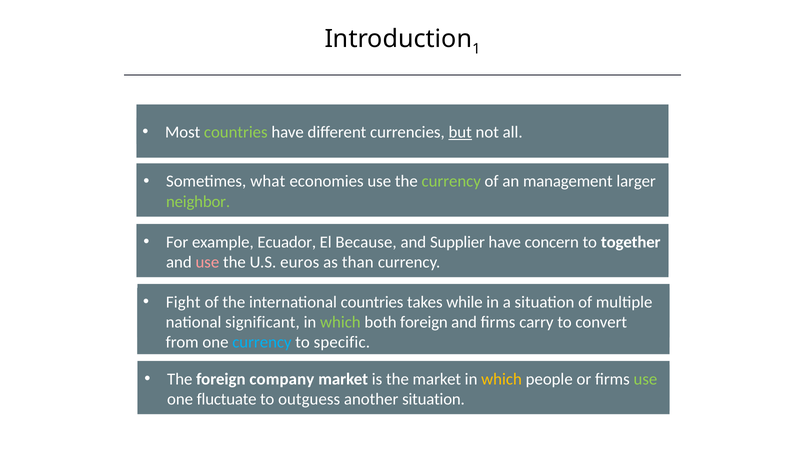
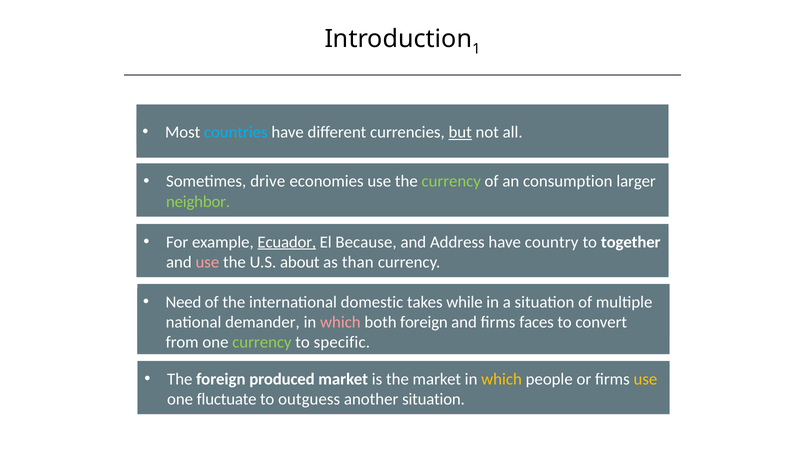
countries colour: light green -> light blue (236, 132)
what: what -> drive (268, 181)
management: management -> consumption (568, 181)
Ecuador underline: none -> present (287, 242)
Supplier: Supplier -> Address (457, 242)
concern: concern -> country (552, 242)
euros: euros -> about (300, 262)
Fight: Fight -> Need (183, 302)
international countries: countries -> domestic (372, 302)
significant: significant -> demander (262, 322)
which colour: light green -> pink (340, 322)
carry: carry -> faces (536, 322)
currency colour: light blue -> light green (262, 342)
company: company -> produced (282, 379)
use colour: light green -> yellow (645, 379)
